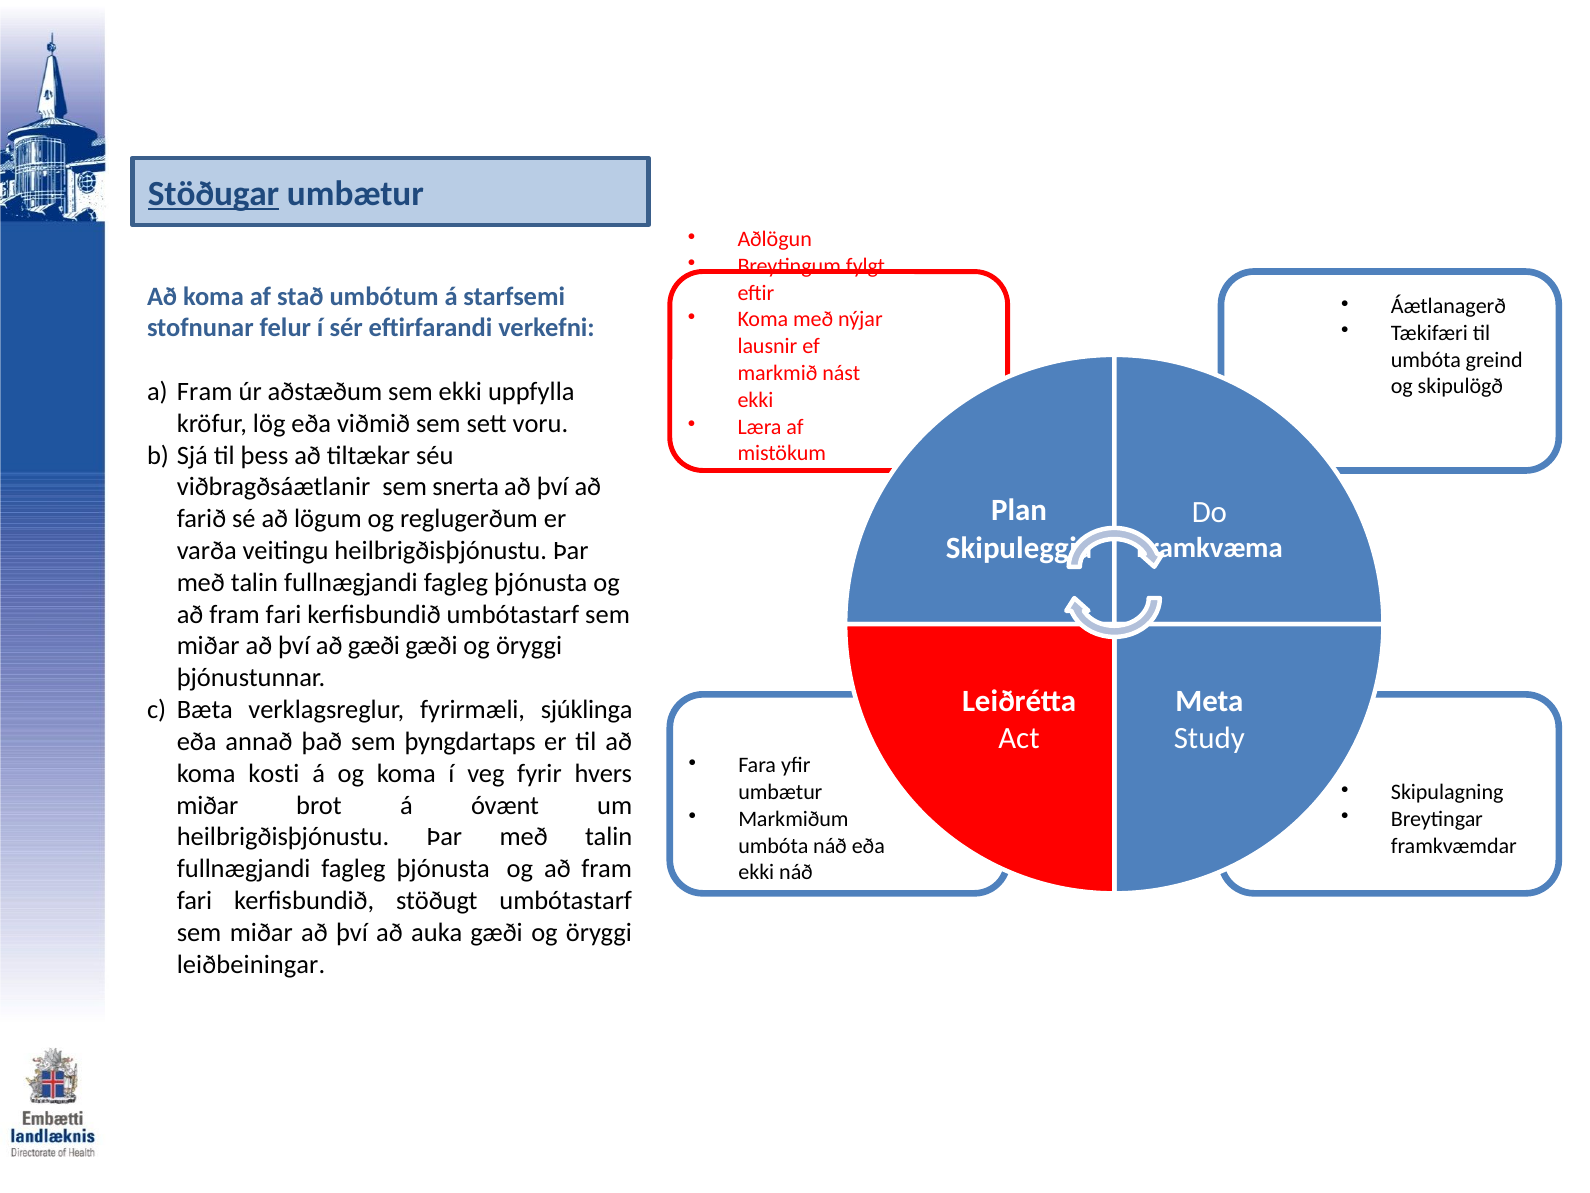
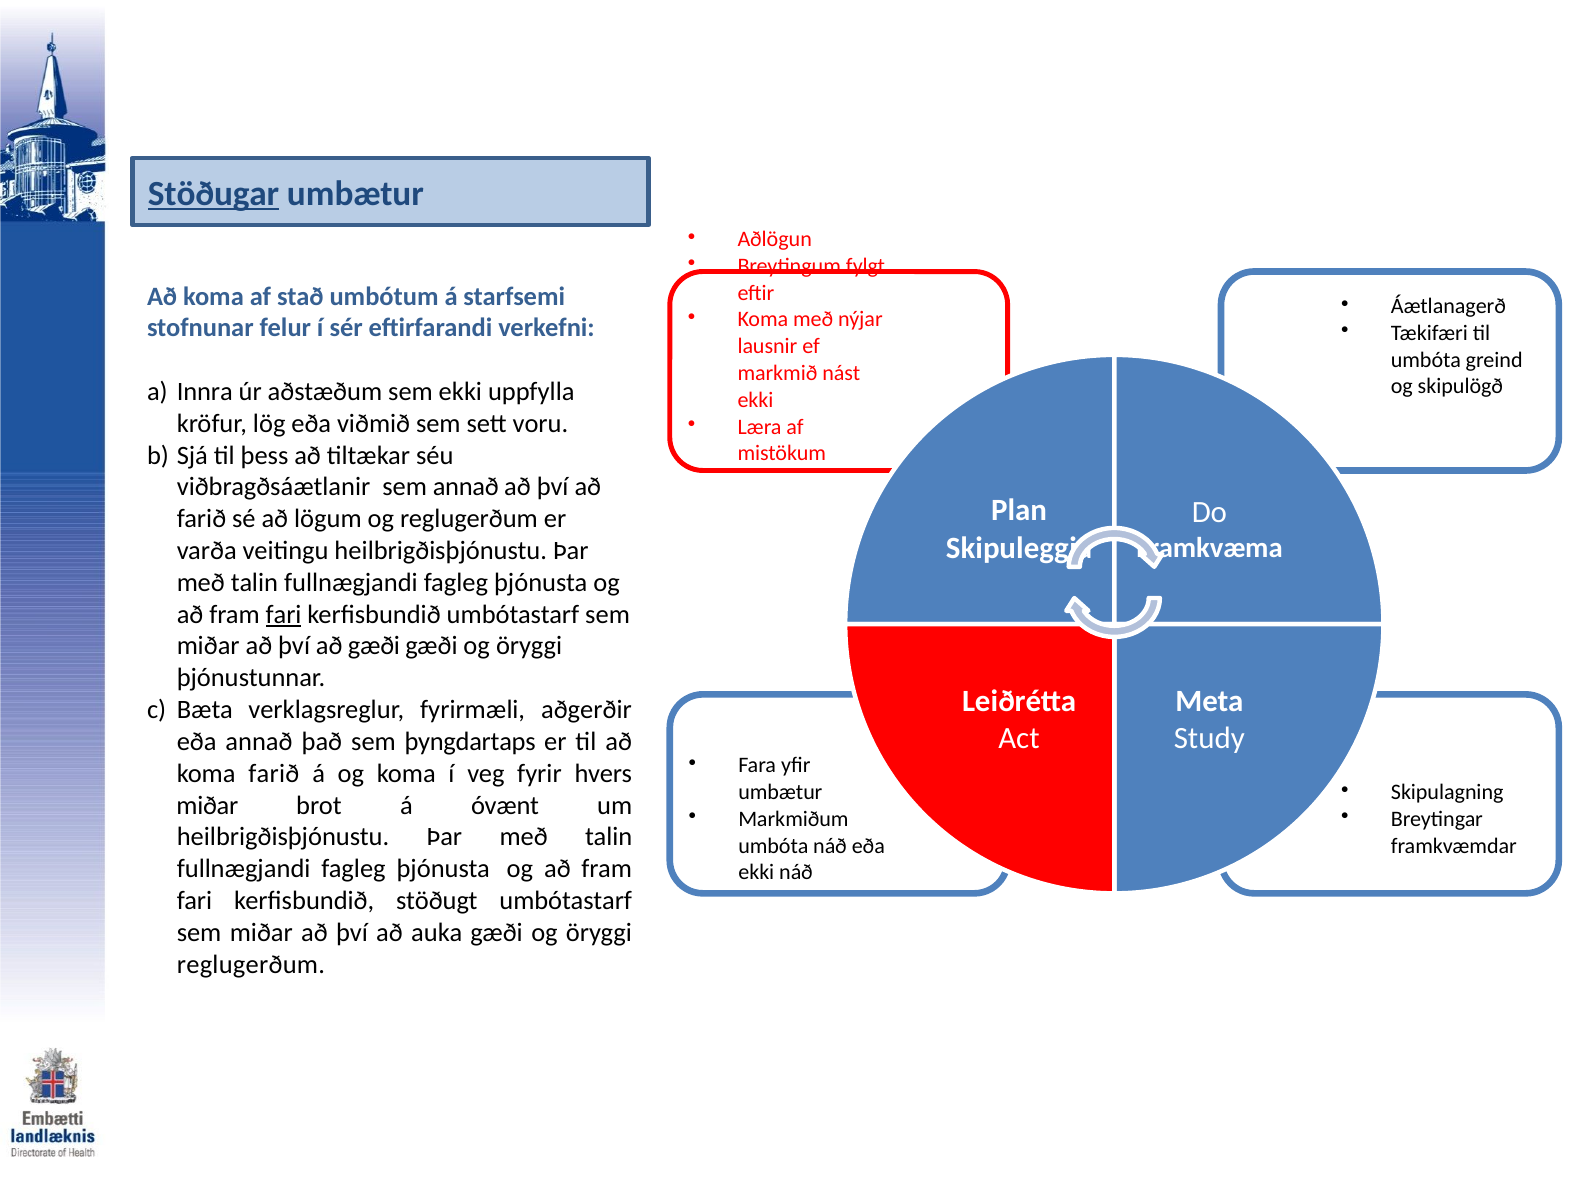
Fram: Fram -> Innra (205, 392)
sem snerta: snerta -> annað (466, 487)
fari underline: none -> present (284, 614)
sjúklinga: sjúklinga -> aðgerðir (587, 710)
koma kosti: kosti -> farið (274, 773)
leiðbeiningar: leiðbeiningar -> reglugerðum (251, 964)
